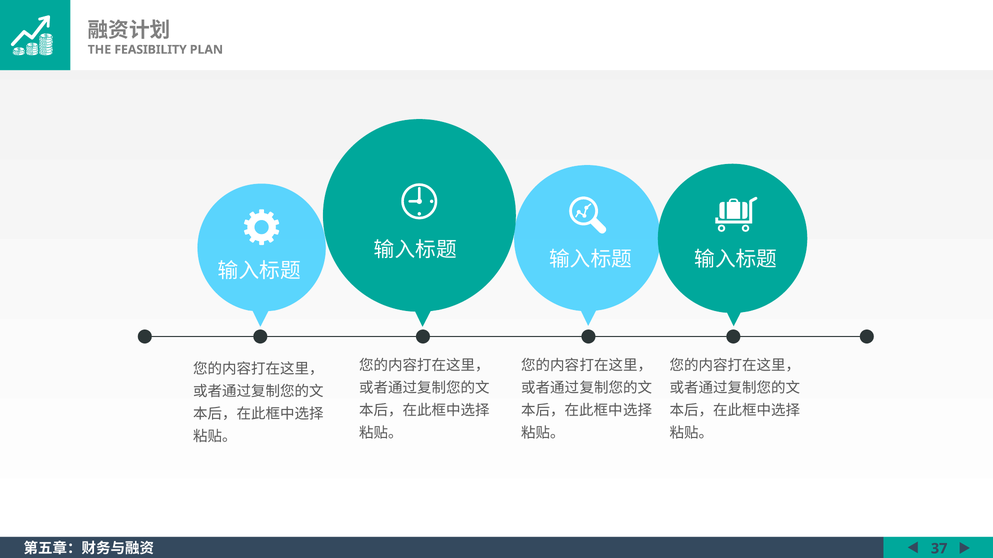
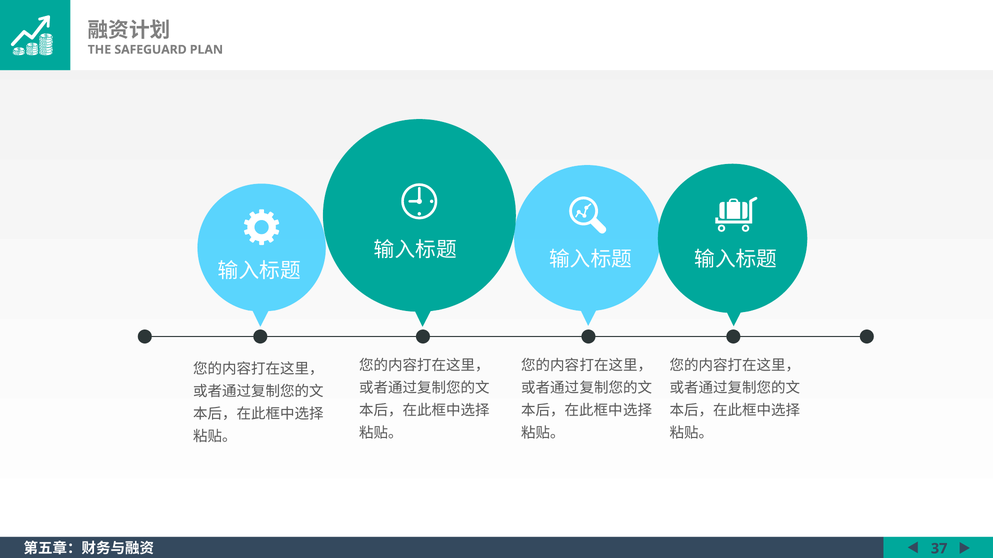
FEASIBILITY: FEASIBILITY -> SAFEGUARD (151, 50)
